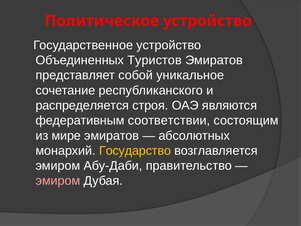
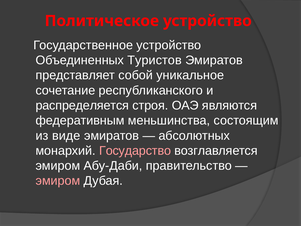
соответствии: соответствии -> меньшинства (169, 120)
мире: мире -> виде (66, 135)
Государство colour: yellow -> pink (135, 151)
